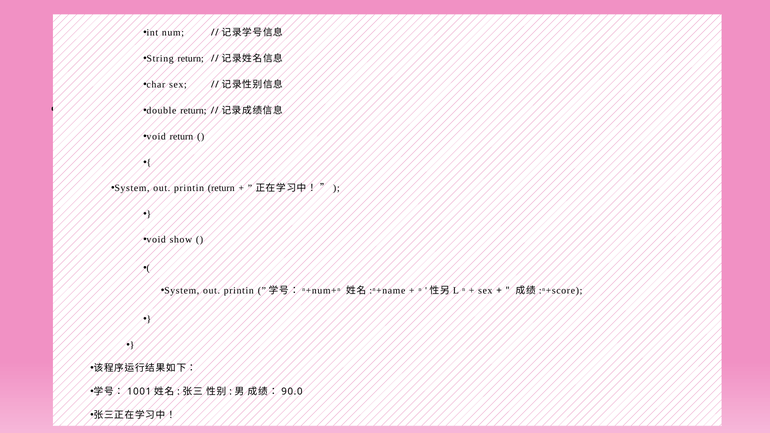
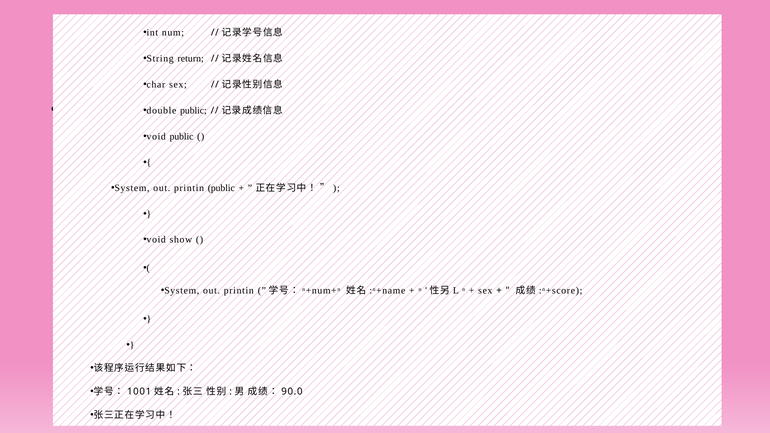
double return: return -> public (193, 111)
void return: return -> public (182, 137)
printin return: return -> public (221, 188)
